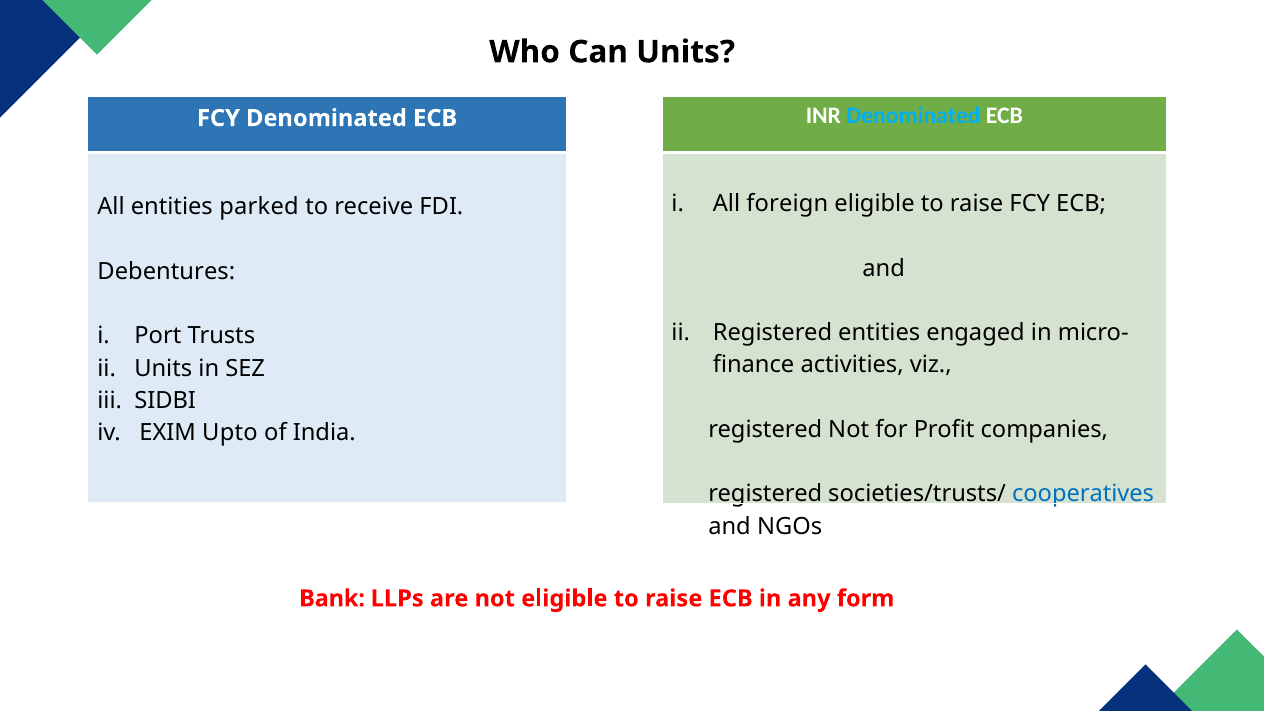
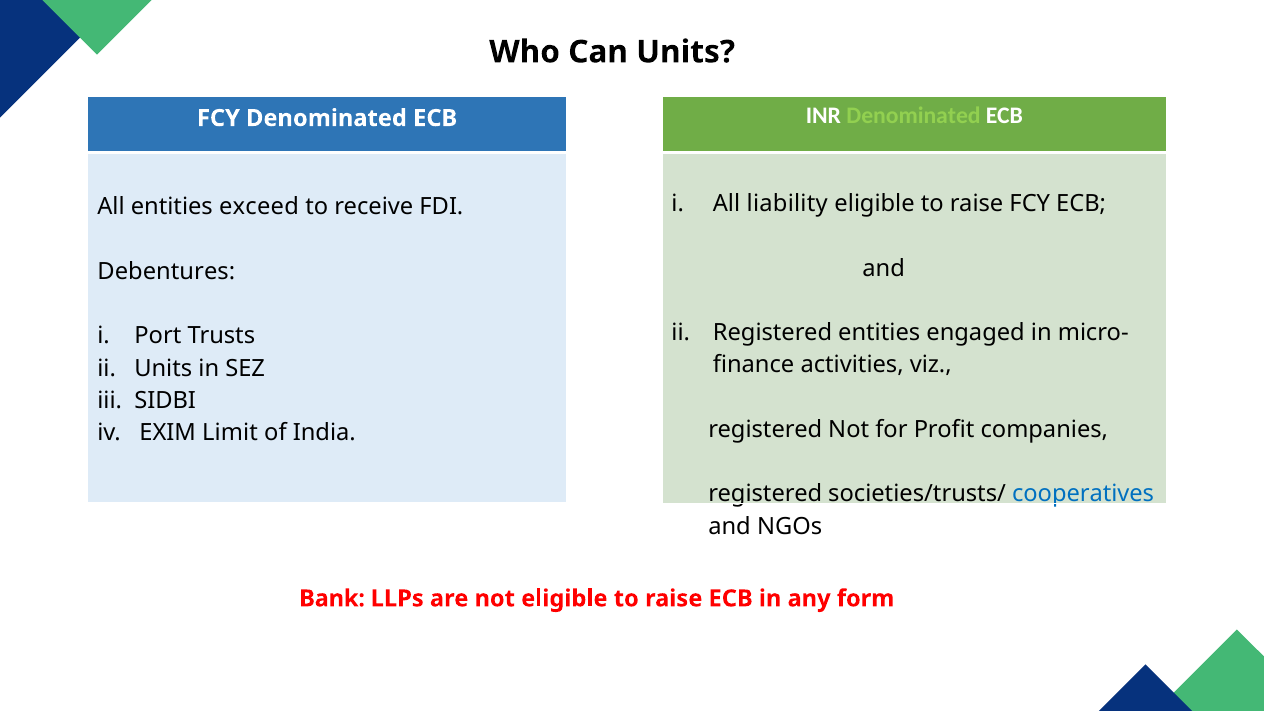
Denominated colour: light blue -> light green (914, 116)
foreign: foreign -> liability (787, 204)
parked: parked -> exceed (259, 207)
Upto: Upto -> Limit (230, 433)
